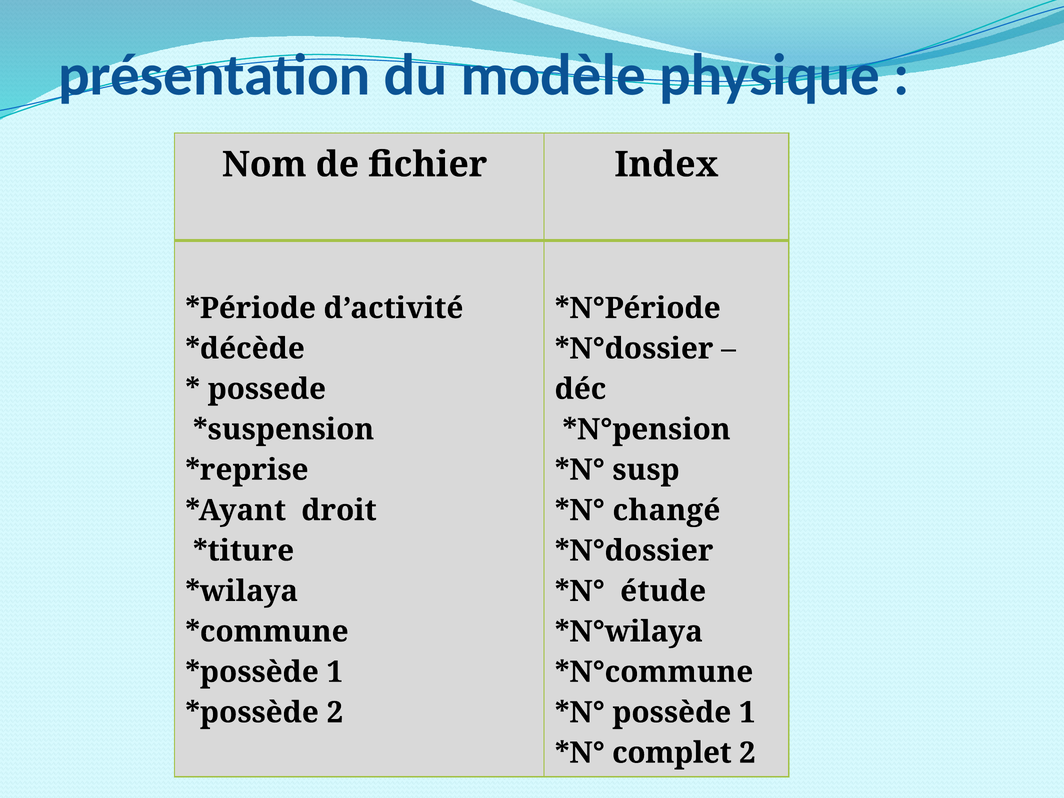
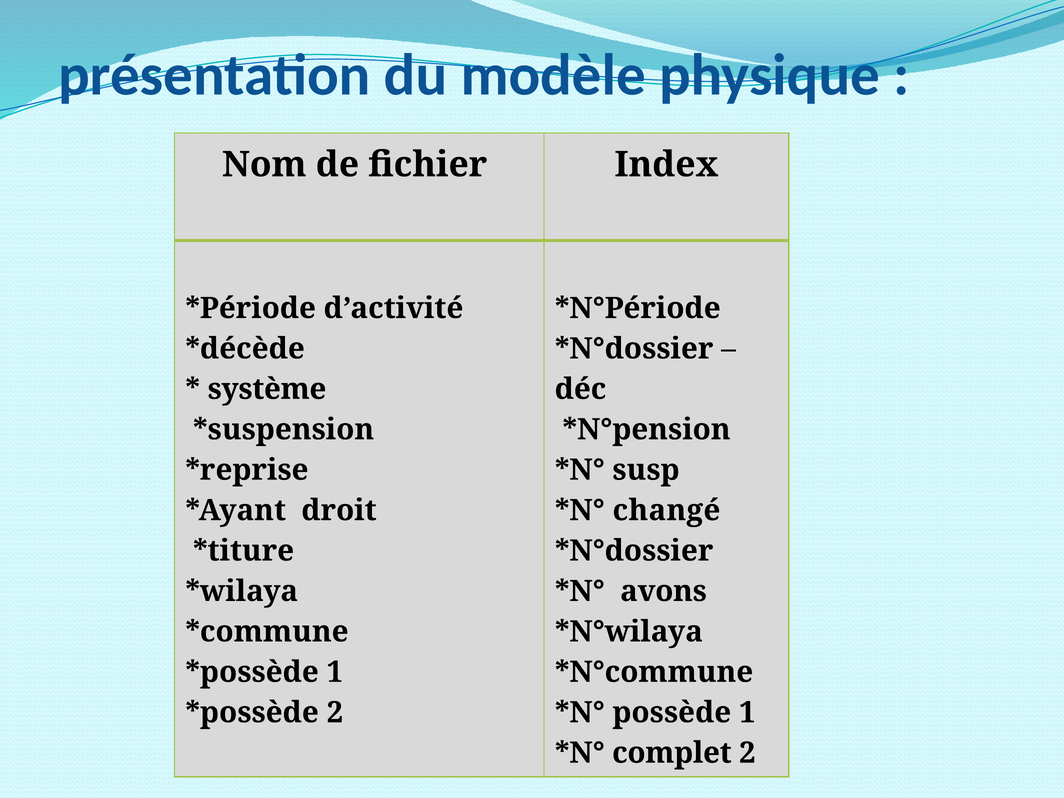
possede: possede -> système (267, 389)
étude: étude -> avons (663, 591)
